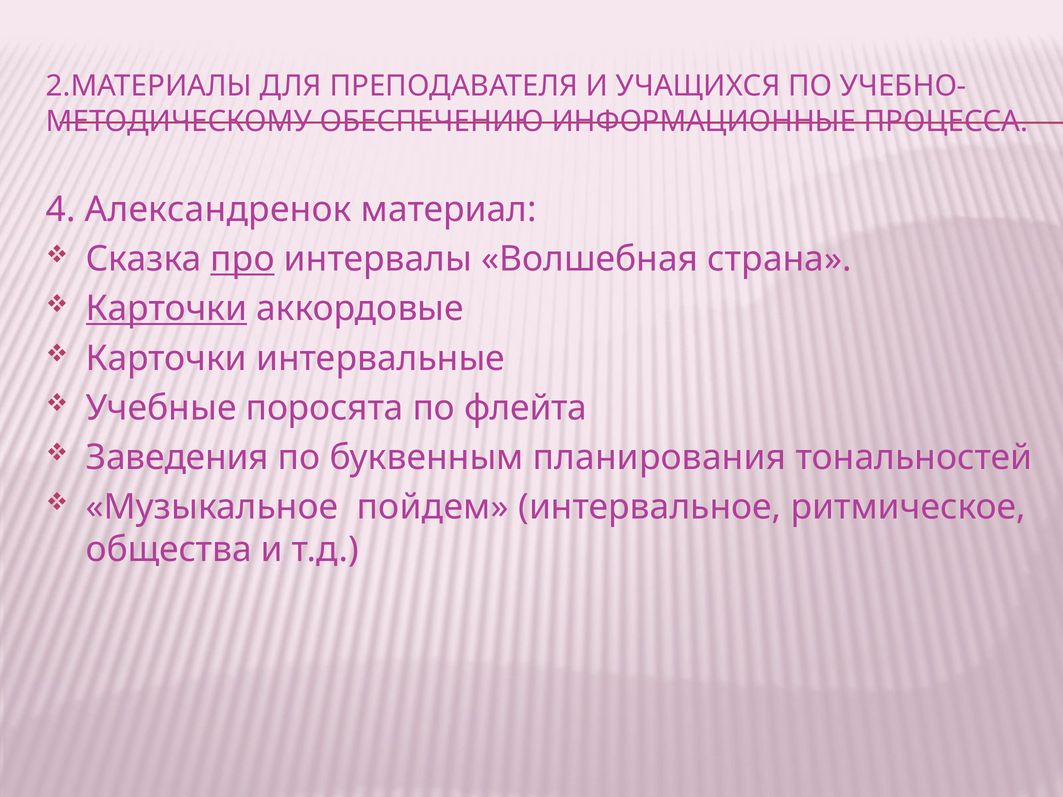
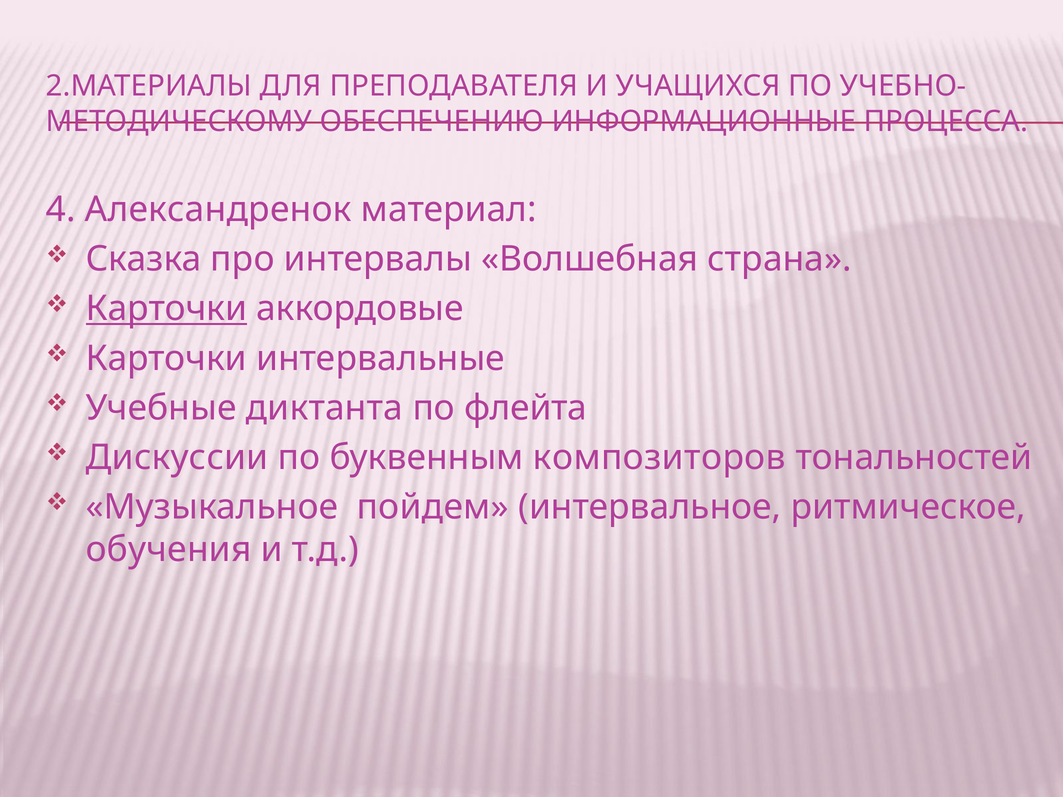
про underline: present -> none (243, 259)
поросята: поросята -> диктанта (324, 408)
Заведения: Заведения -> Дискуссии (177, 458)
планирования: планирования -> композиторов (659, 458)
общества: общества -> обучения (169, 550)
